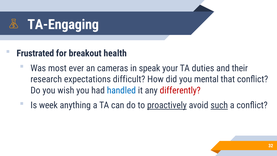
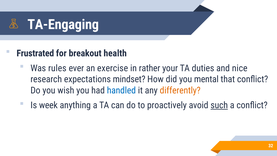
most: most -> rules (57, 68)
cameras: cameras -> exercise (113, 68)
speak: speak -> rather (150, 68)
their: their -> nice (240, 68)
difficult: difficult -> mindset (129, 79)
differently colour: red -> orange (180, 90)
proactively underline: present -> none (167, 105)
